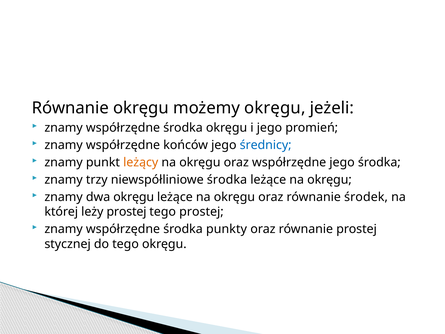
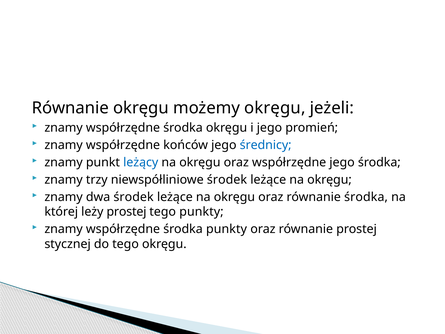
leżący colour: orange -> blue (141, 162)
niewspółliniowe środka: środka -> środek (227, 180)
dwa okręgu: okręgu -> środek (134, 197)
równanie środek: środek -> środka (366, 197)
tego prostej: prostej -> punkty (201, 212)
